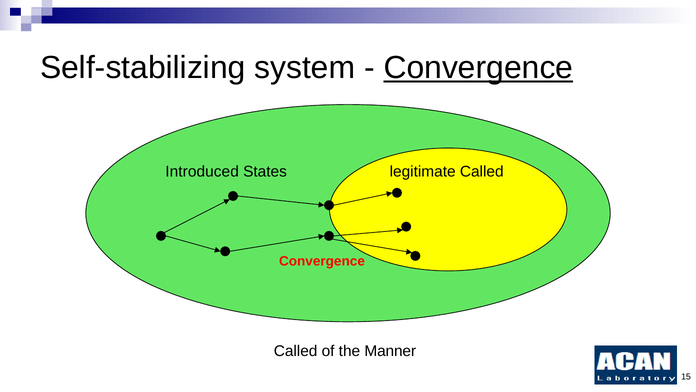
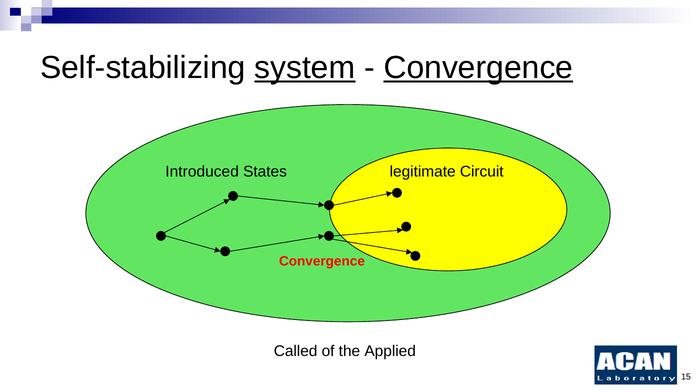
system underline: none -> present (305, 67)
legitimate Called: Called -> Circuit (482, 172)
Manner: Manner -> Applied (390, 351)
